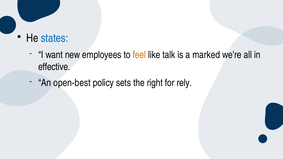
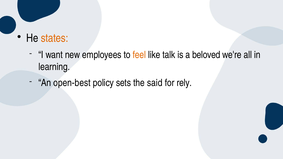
states colour: blue -> orange (55, 38)
marked: marked -> beloved (206, 55)
effective: effective -> learning (54, 67)
right: right -> said (155, 83)
